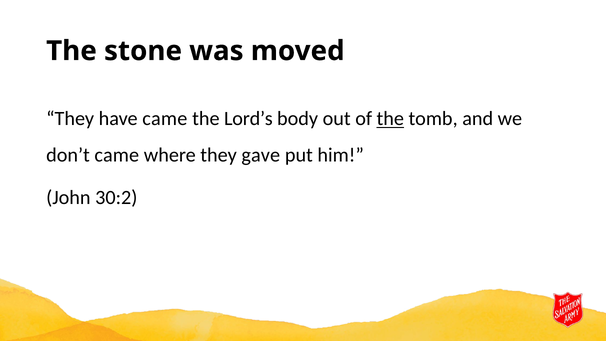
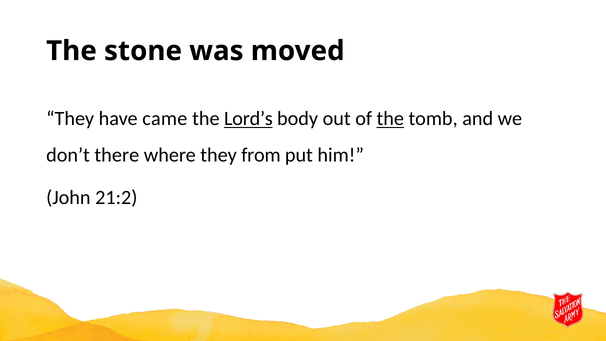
Lord’s underline: none -> present (248, 119)
don’t came: came -> there (117, 155)
gave: gave -> from (261, 155)
30:2: 30:2 -> 21:2 (116, 198)
